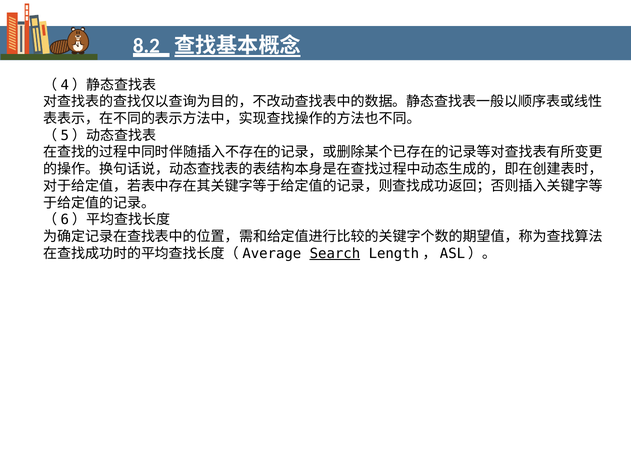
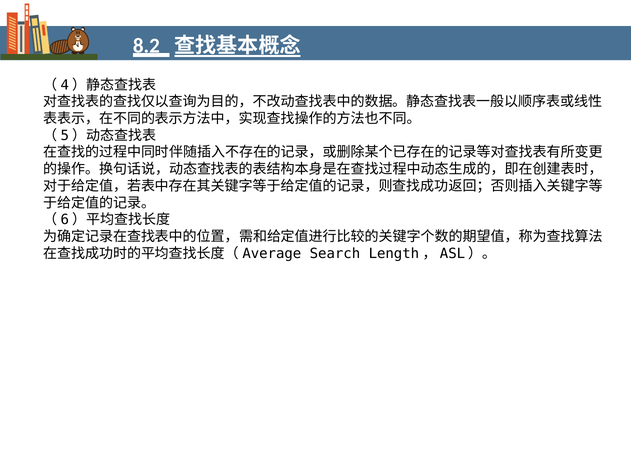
Search underline: present -> none (335, 253)
